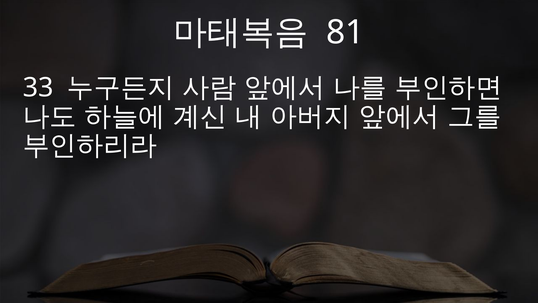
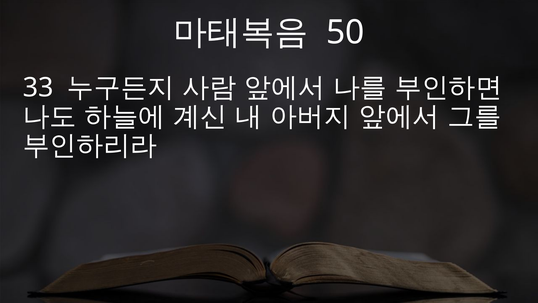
81: 81 -> 50 (345, 32)
